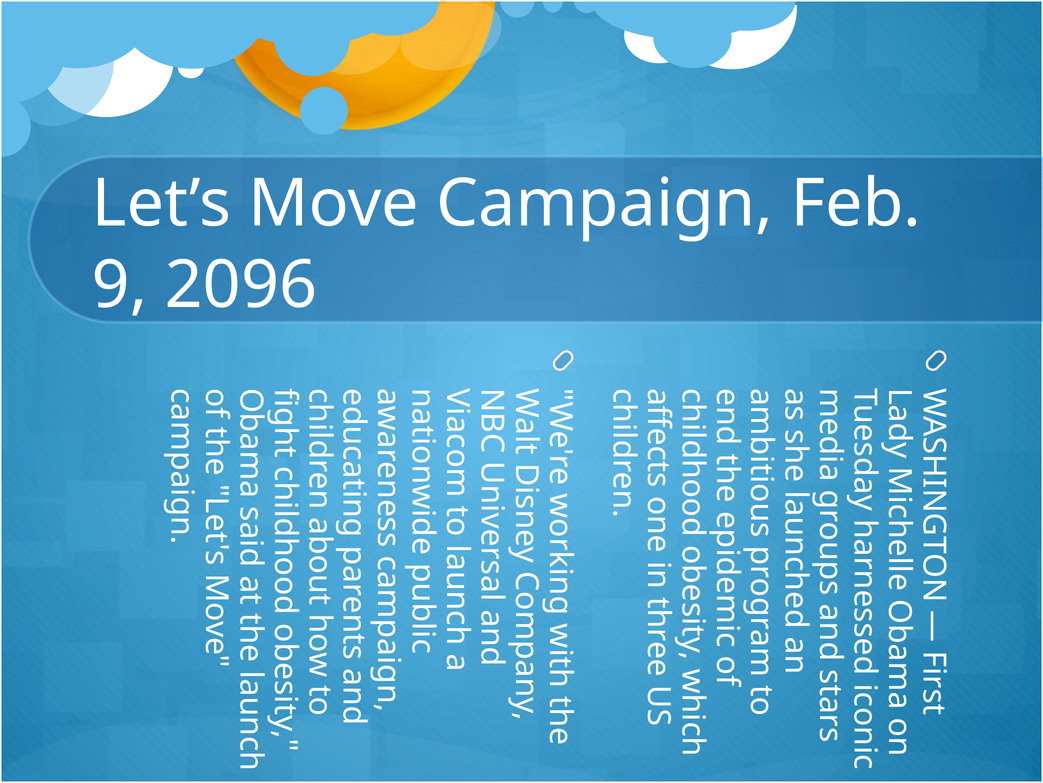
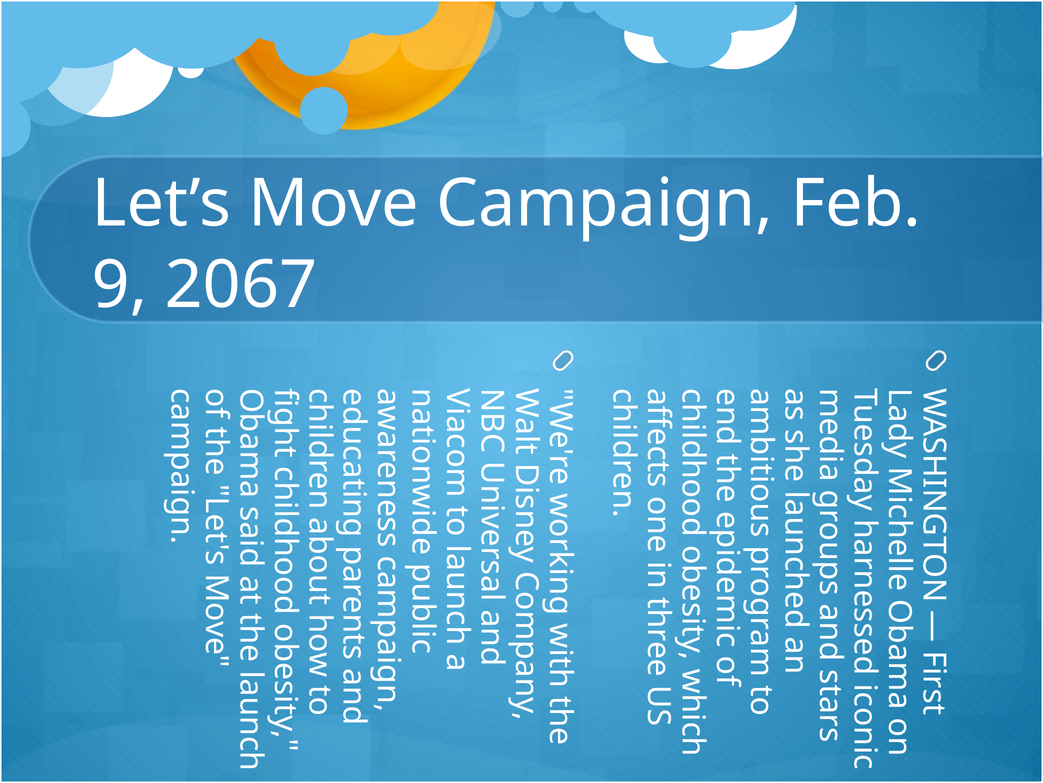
2096: 2096 -> 2067 (241, 285)
